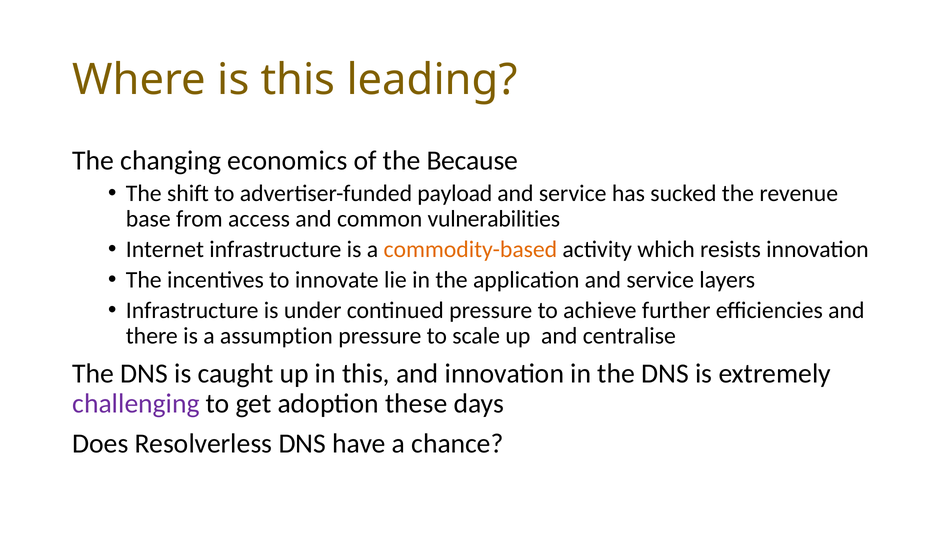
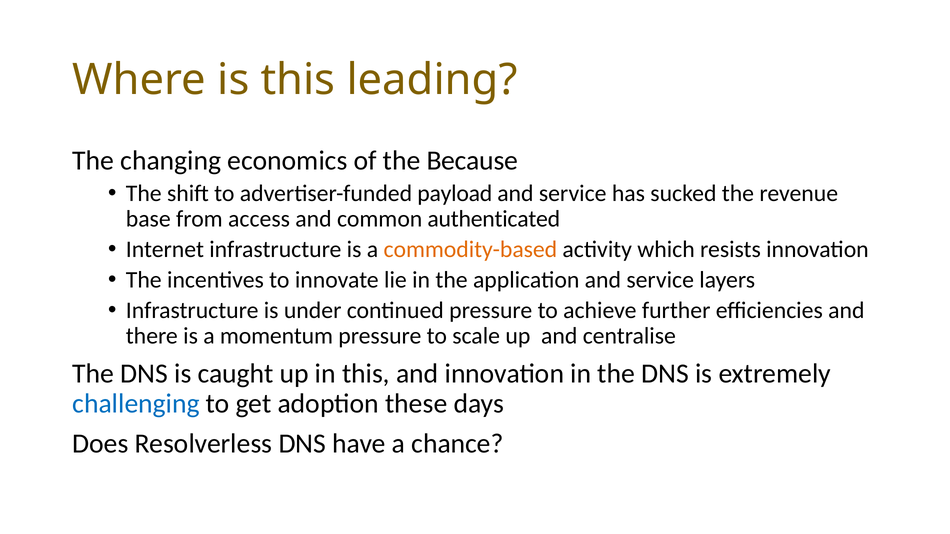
vulnerabilities: vulnerabilities -> authenticated (494, 219)
assumption: assumption -> momentum (277, 336)
challenging colour: purple -> blue (136, 404)
